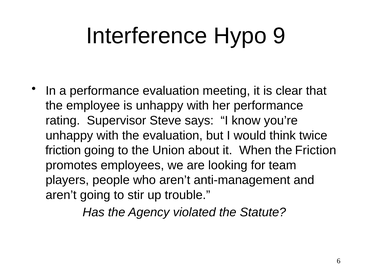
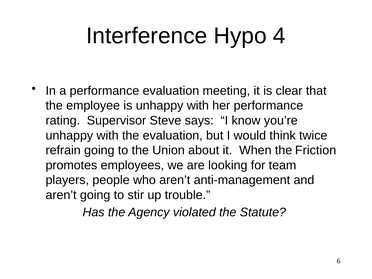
9: 9 -> 4 (279, 36)
friction: friction -> refrain (63, 150)
